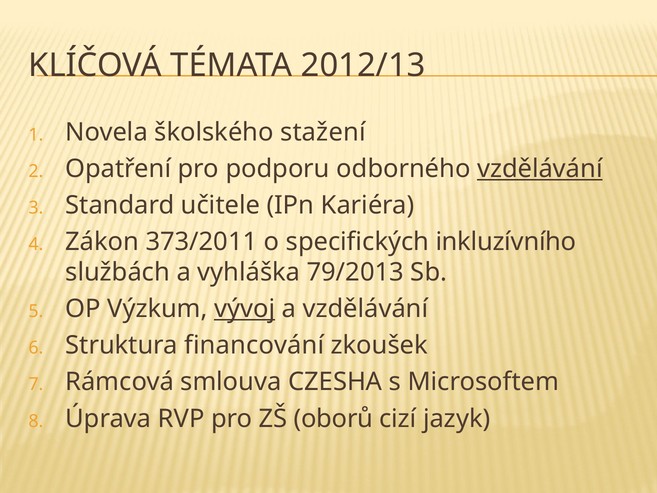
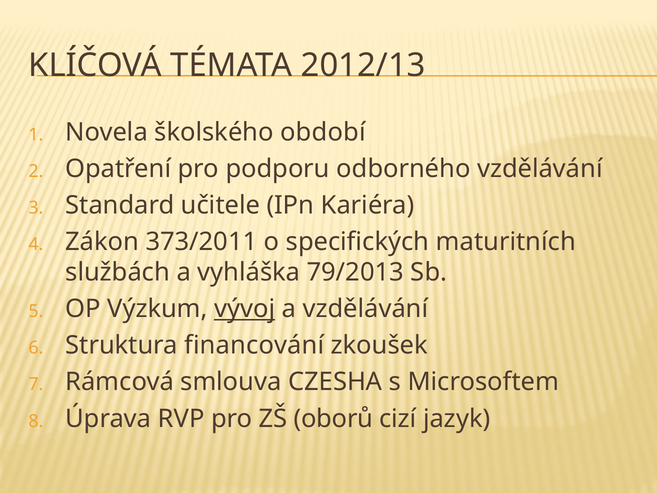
stažení: stažení -> období (323, 132)
vzdělávání underline: present -> none (540, 169)
inkluzívního: inkluzívního -> maturitních (506, 242)
